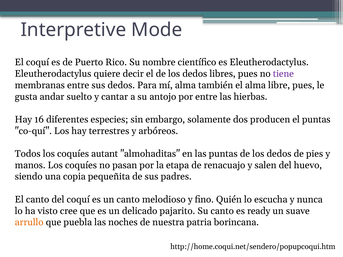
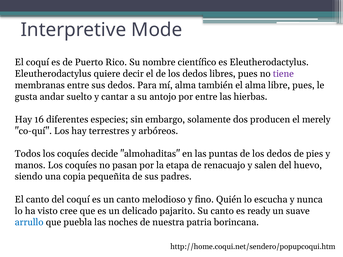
el puntas: puntas -> merely (316, 120)
autant: autant -> decide (105, 154)
arrullo colour: orange -> blue (29, 223)
